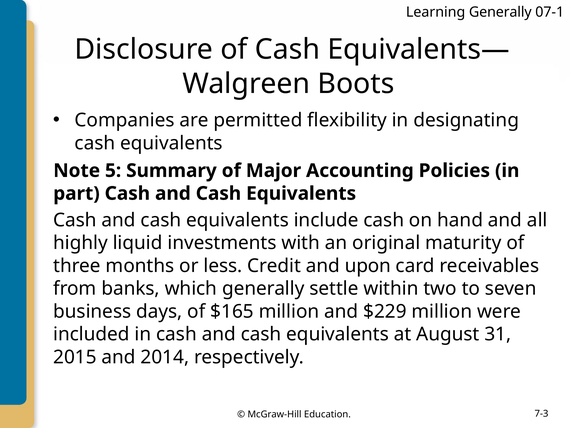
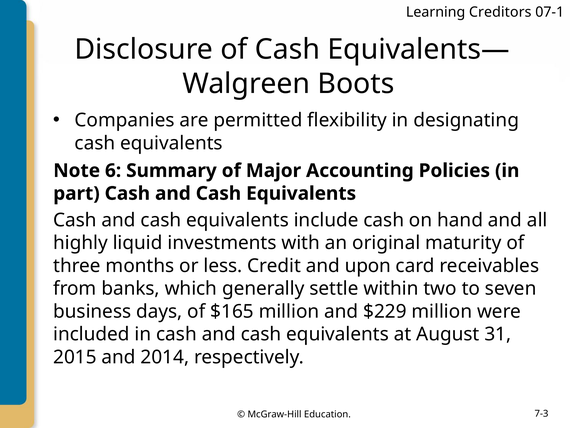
Learning Generally: Generally -> Creditors (500, 12)
5: 5 -> 6 (113, 170)
